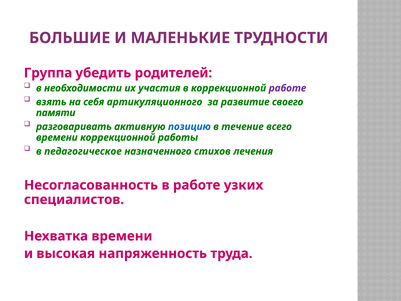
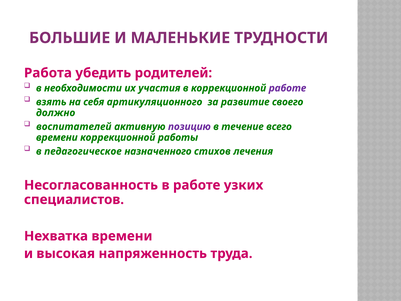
Группа: Группа -> Работа (48, 73)
памяти: памяти -> должно (56, 113)
разговаривать: разговаривать -> воспитателей (74, 127)
позицию colour: blue -> purple (189, 127)
